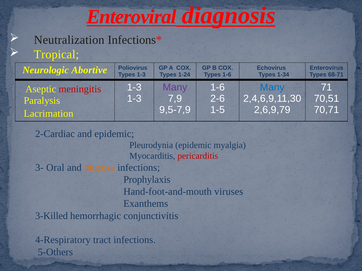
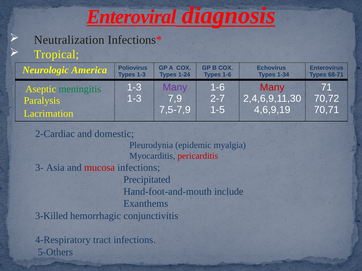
Abortive: Abortive -> America (89, 70)
Many colour: blue -> red (272, 87)
meningitis colour: red -> green (80, 89)
2-6: 2-6 -> 2-7 (218, 99)
70,51: 70,51 -> 70,72 (327, 99)
9,5-7,9: 9,5-7,9 -> 7,5-7,9 (175, 110)
2,6,9,79: 2,6,9,79 -> 4,6,9,19 (272, 110)
and epidemic: epidemic -> domestic (114, 134)
Oral: Oral -> Asia (55, 168)
mucosa colour: orange -> red (100, 168)
Prophylaxis: Prophylaxis -> Precipitated (147, 180)
viruses: viruses -> include (229, 192)
